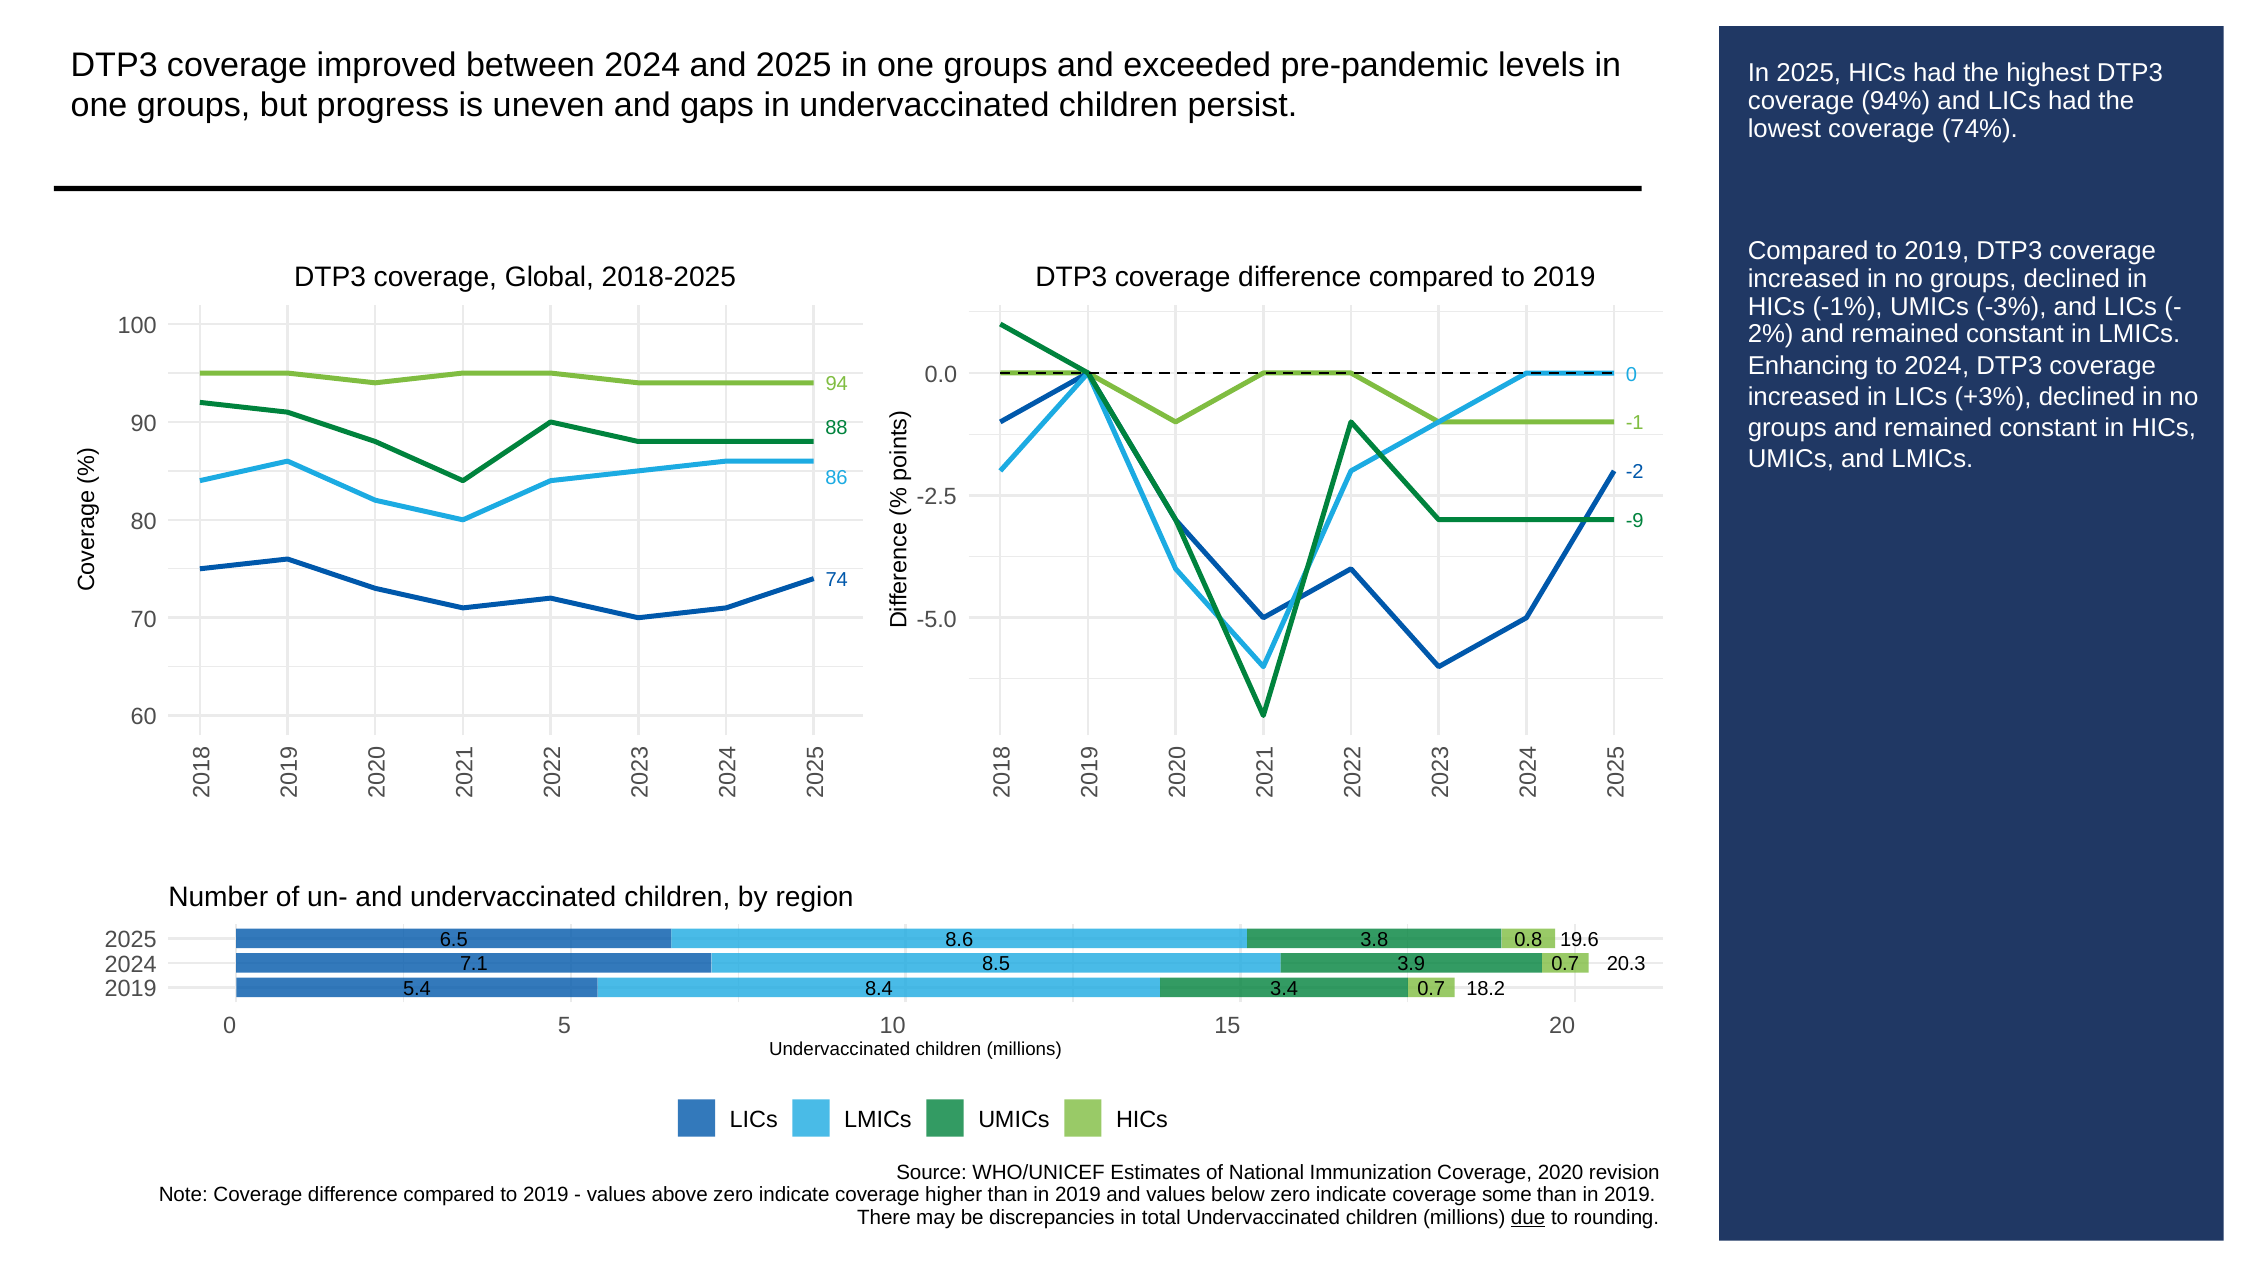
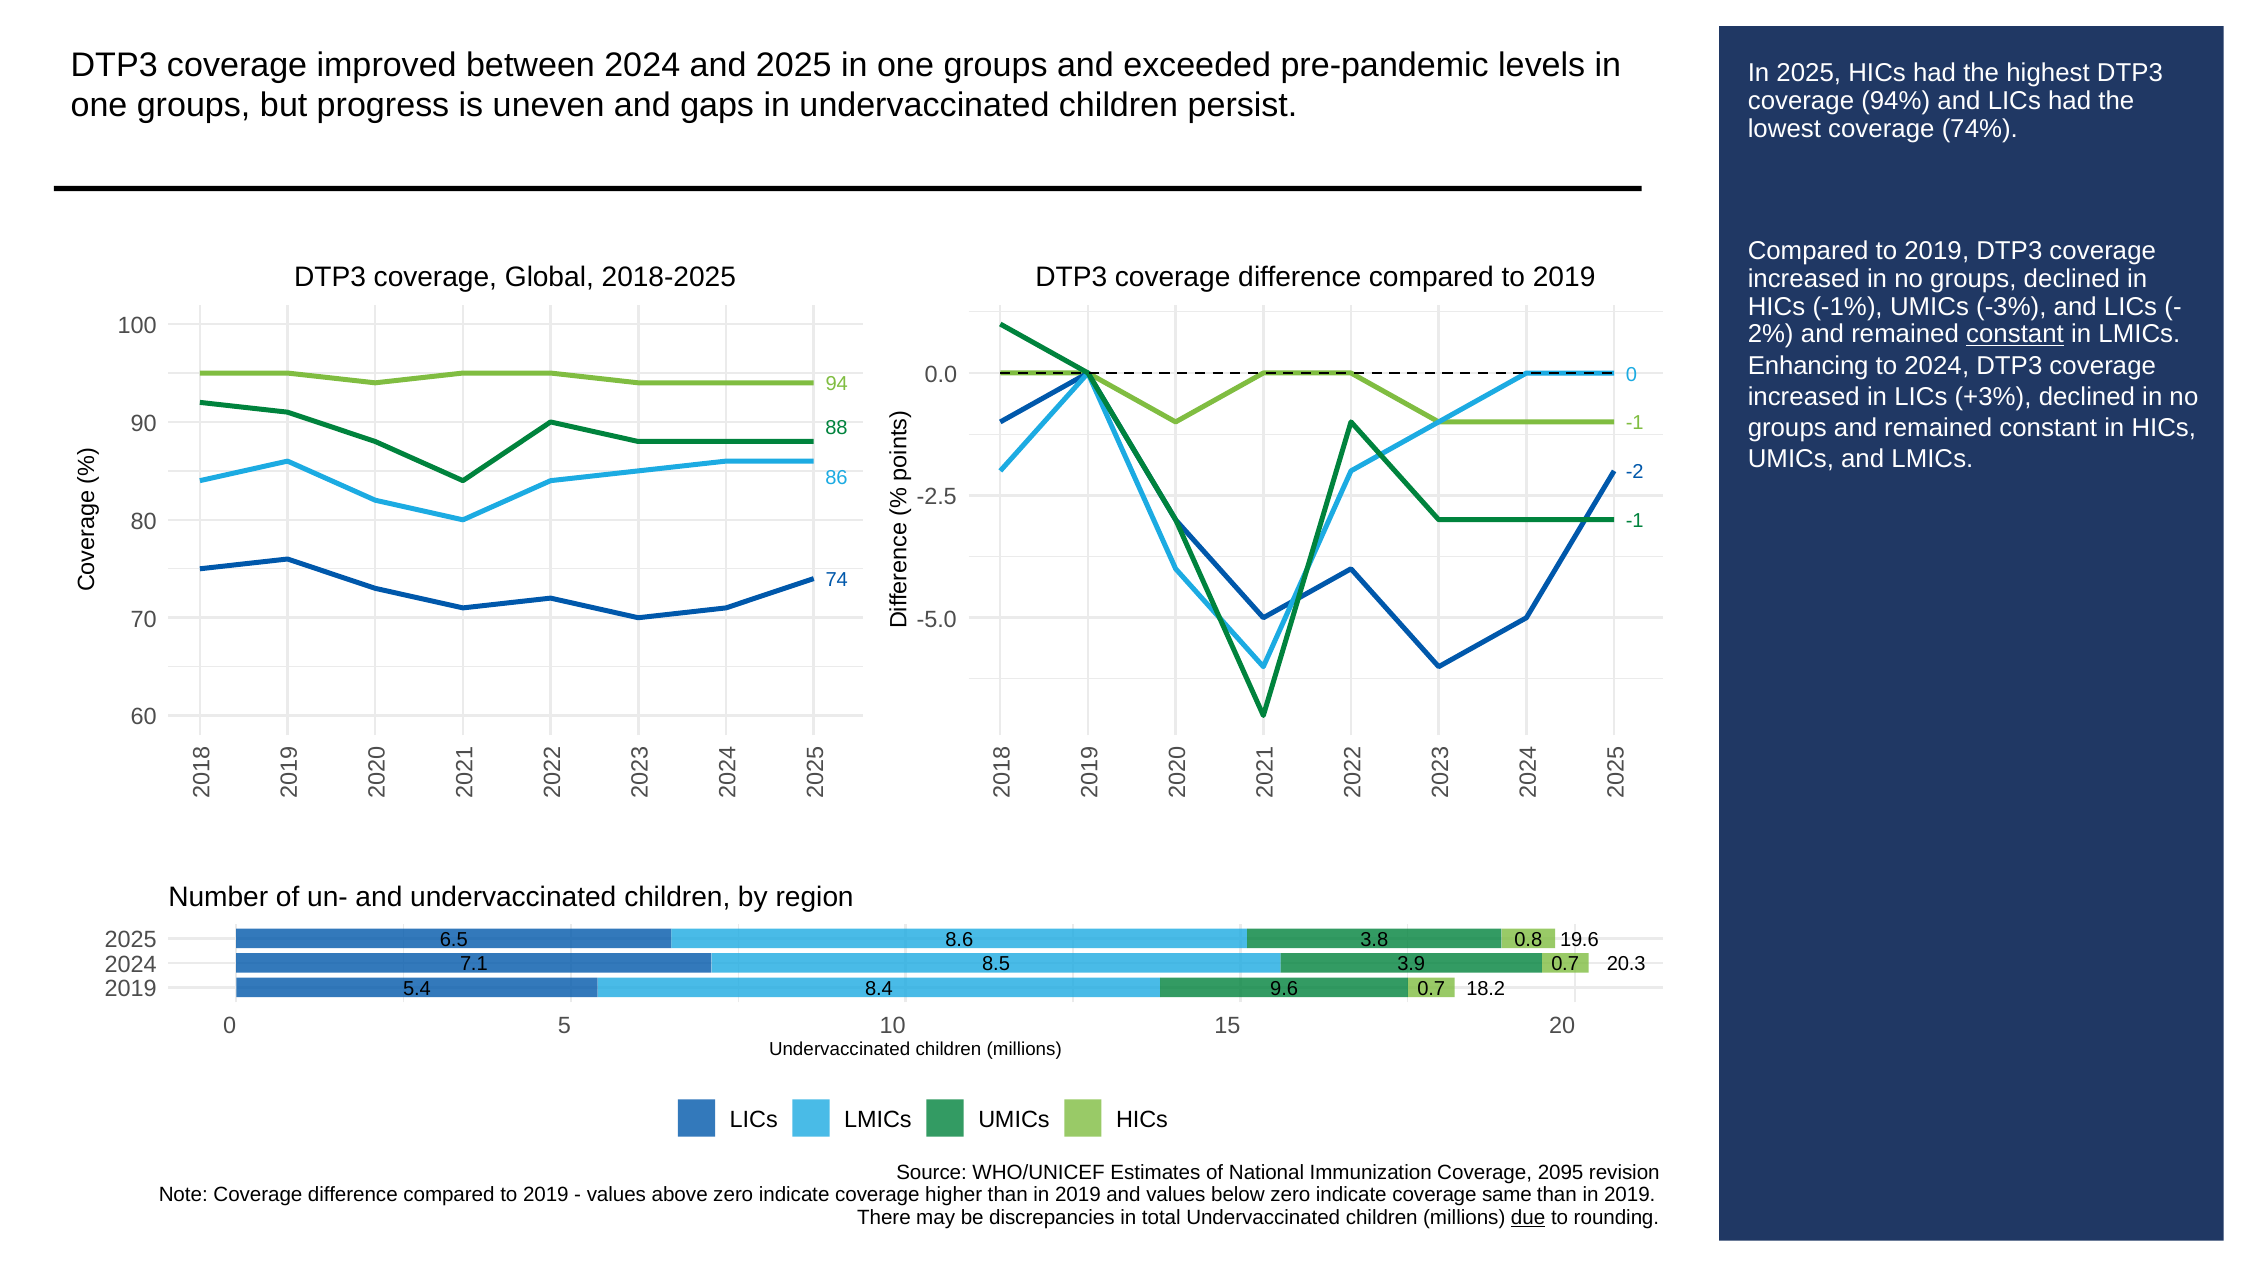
constant underline: none -> present (2015, 334)
-9: -9 -> -1 (1635, 521)
3.4: 3.4 -> 9.6 (1284, 989)
2020: 2020 -> 2095 (1561, 1173)
some: some -> same (1507, 1195)
